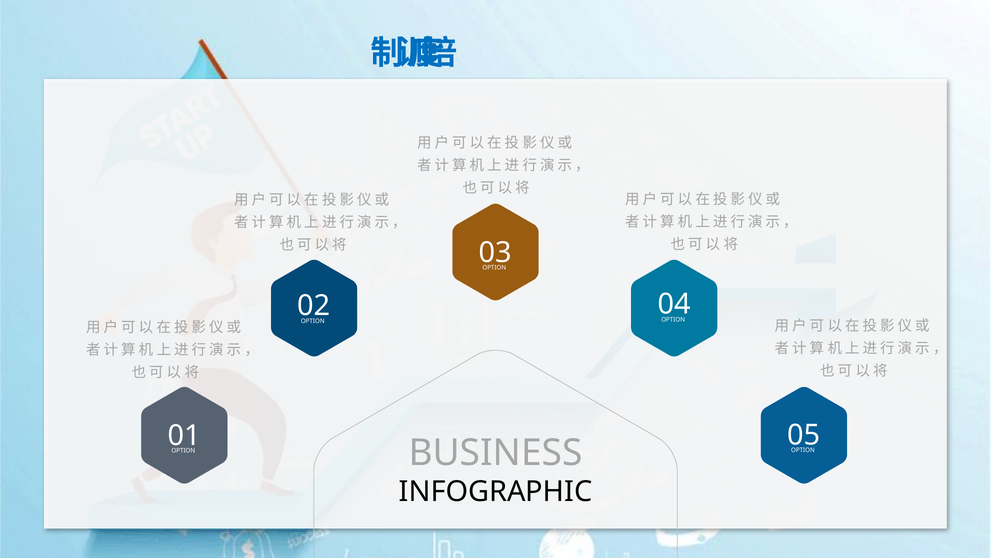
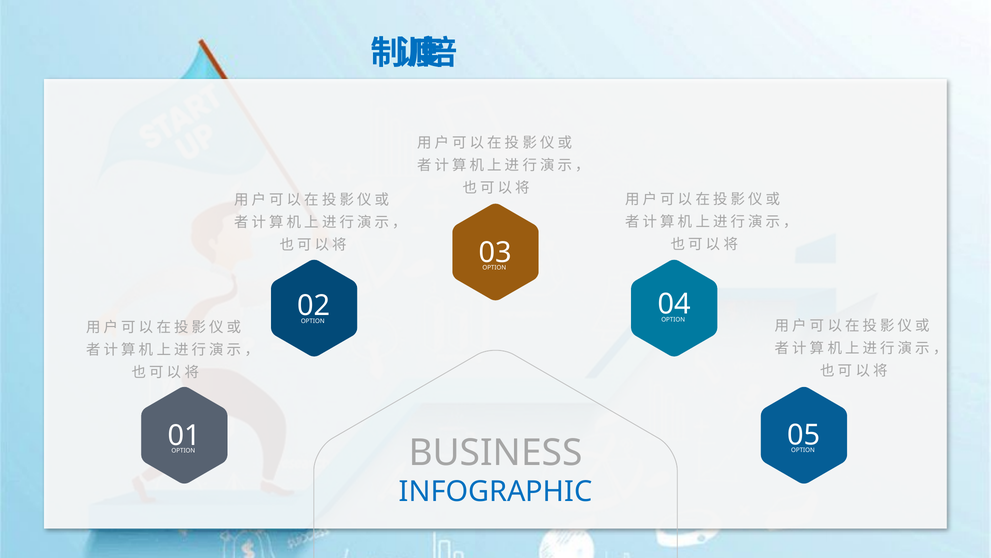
INFOGRAPHIC colour: black -> blue (496, 491)
